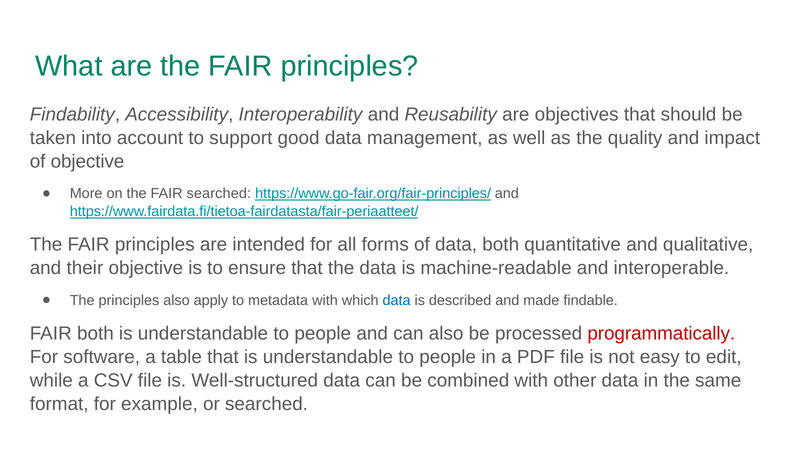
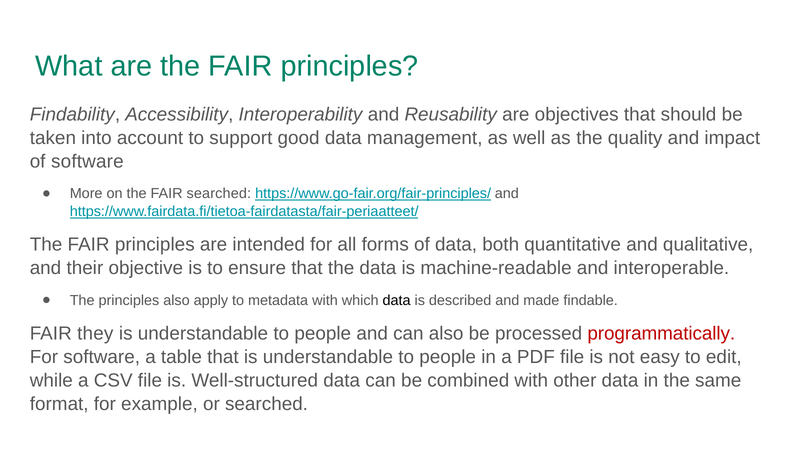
of objective: objective -> software (87, 161)
data colour: blue -> black (397, 300)
FAIR both: both -> they (95, 333)
